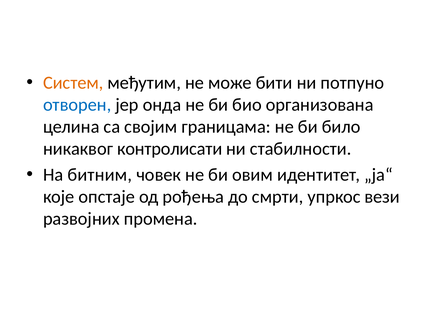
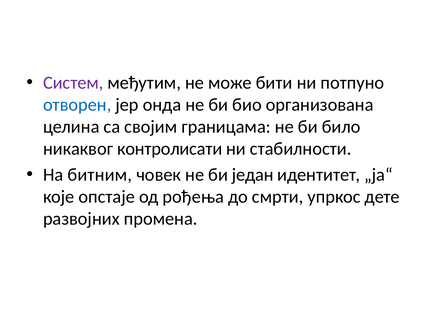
Систем colour: orange -> purple (73, 83)
овим: овим -> један (253, 175)
вези: вези -> дете (382, 197)
